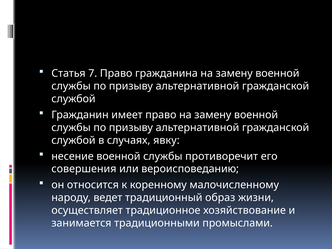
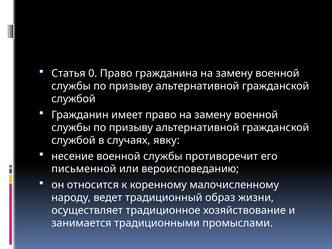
7: 7 -> 0 (93, 73)
совершения: совершения -> письменной (84, 169)
